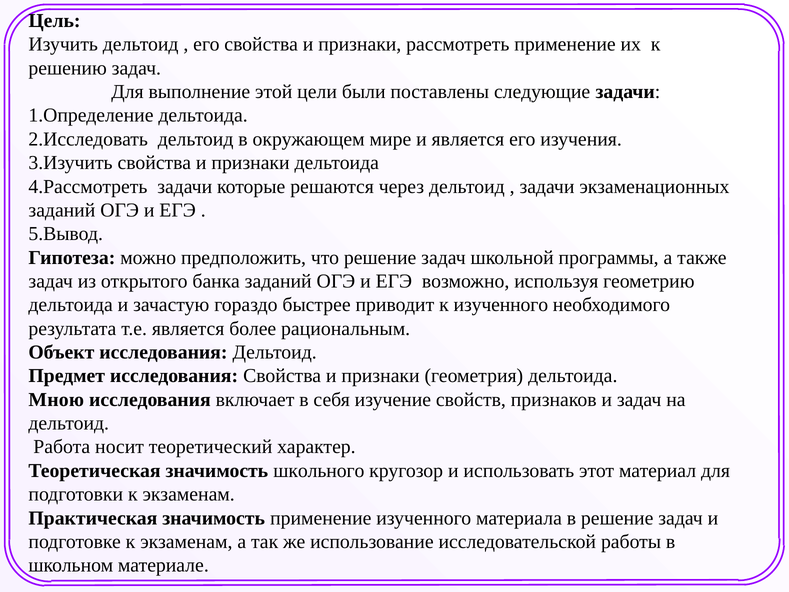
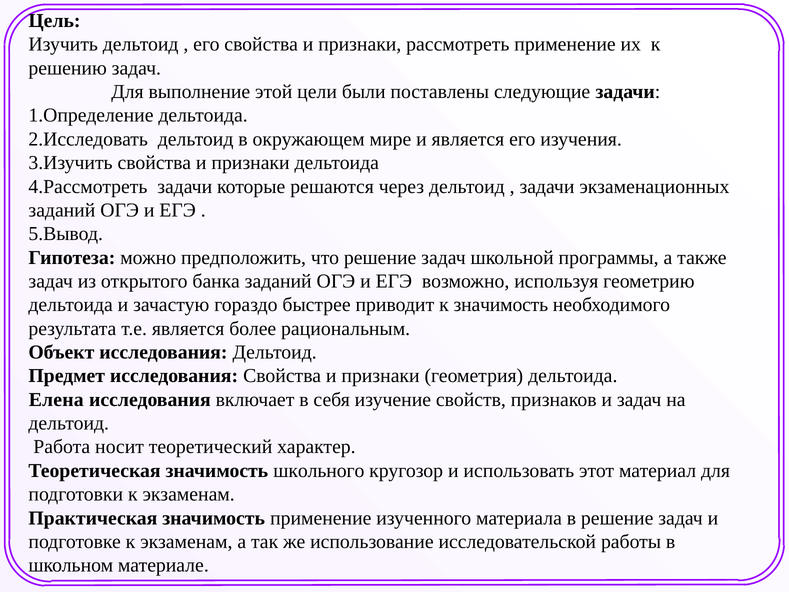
к изученного: изученного -> значимость (501, 305)
Мною: Мною -> Елена (56, 399)
